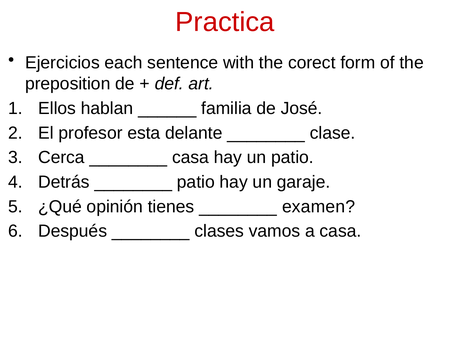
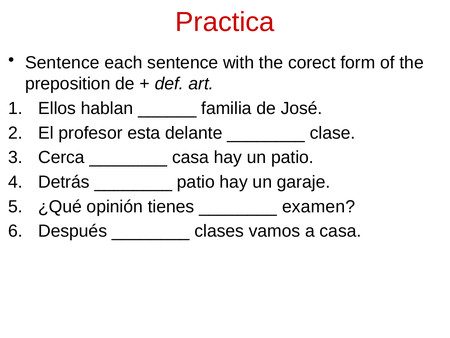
Ejercicios: Ejercicios -> Sentence (62, 63)
